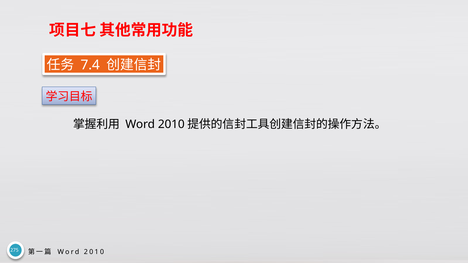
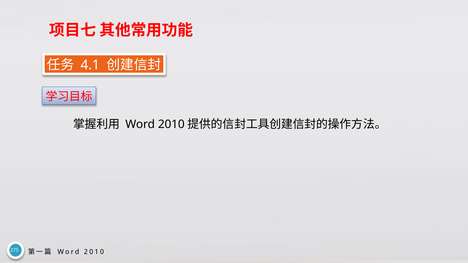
7.4: 7.4 -> 4.1 (90, 65)
